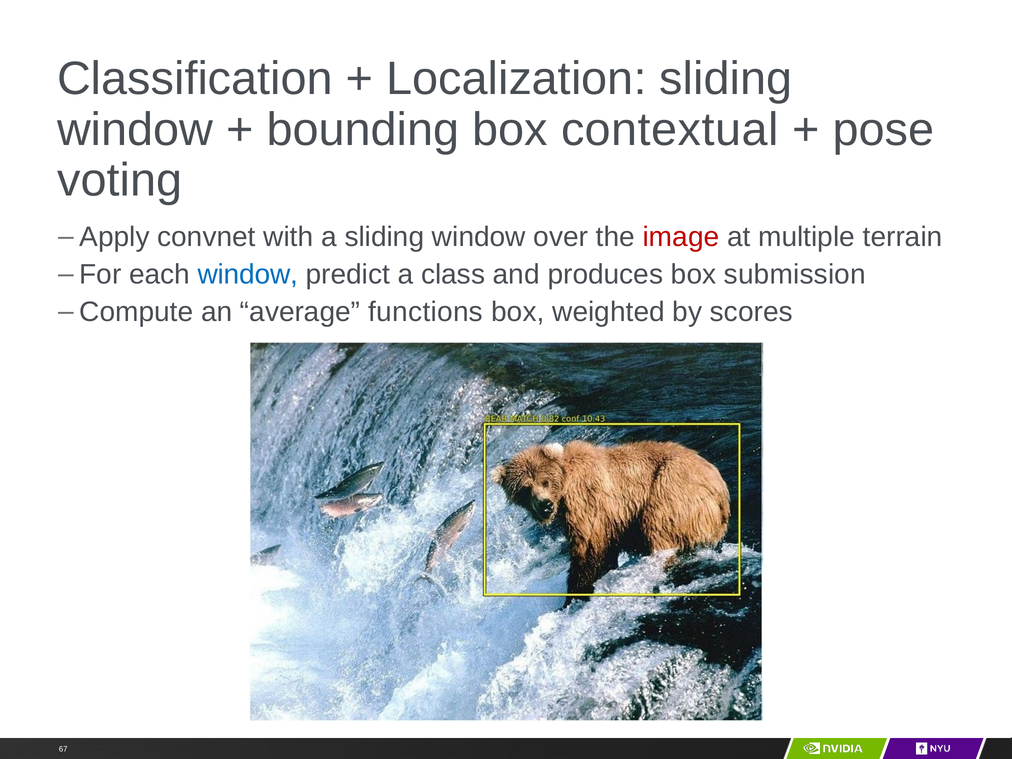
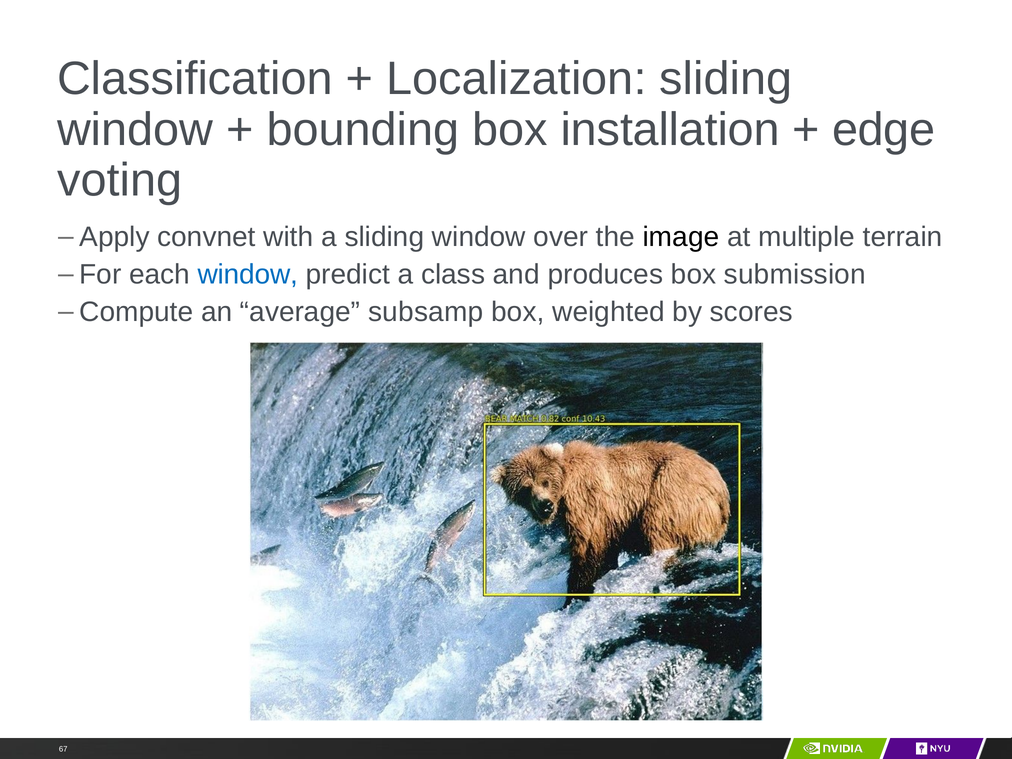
contextual: contextual -> installation (670, 130)
pose: pose -> edge (884, 130)
image colour: red -> black (681, 237)
functions: functions -> subsamp (426, 312)
